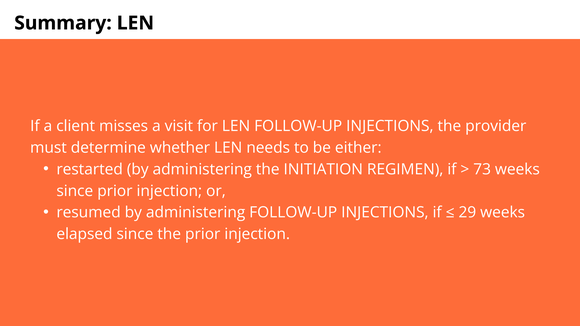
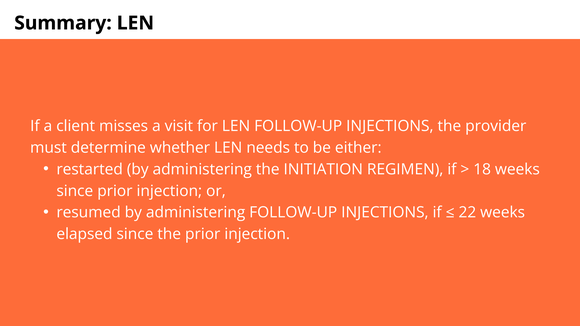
73: 73 -> 18 (482, 169)
29: 29 -> 22 (467, 213)
